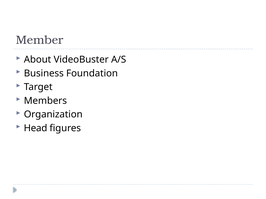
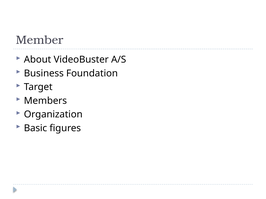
Head: Head -> Basic (35, 128)
